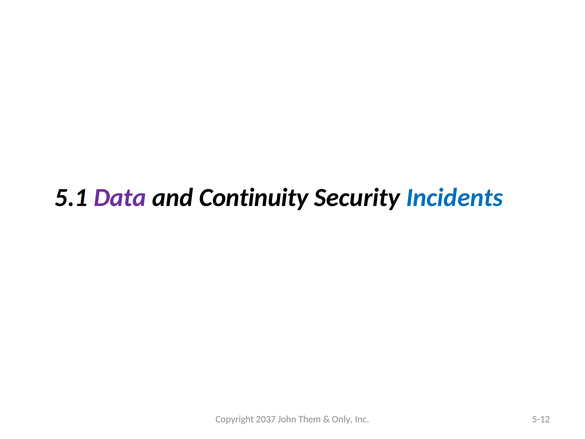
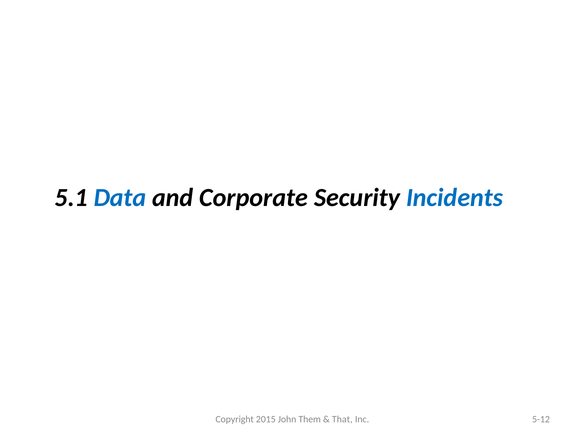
Data colour: purple -> blue (120, 197)
Continuity: Continuity -> Corporate (254, 197)
2037: 2037 -> 2015 (266, 419)
Only: Only -> That (342, 419)
